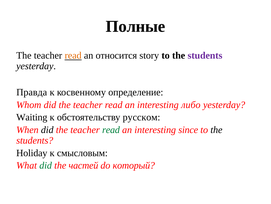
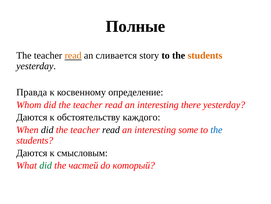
относится: относится -> сливается (116, 55)
students colour: purple -> orange (205, 55)
либо: либо -> there (191, 104)
Waiting: Waiting -> Даются (32, 117)
русском: русском -> каждого (142, 117)
read colour: green -> black (111, 129)
since: since -> some (188, 129)
the colour: black -> blue (216, 129)
Holiday: Holiday -> Даются (32, 152)
